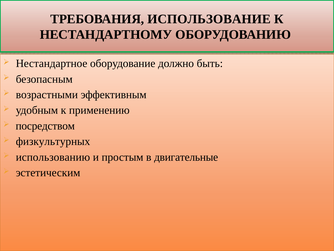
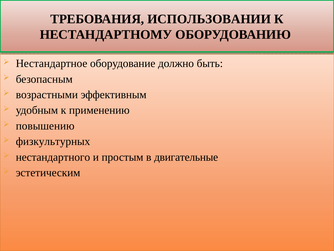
ИСПОЛЬЗОВАНИЕ: ИСПОЛЬЗОВАНИЕ -> ИСПОЛЬЗОВАНИИ (209, 19)
посредством: посредством -> повышению (45, 126)
использованию: использованию -> нестандартного (53, 157)
